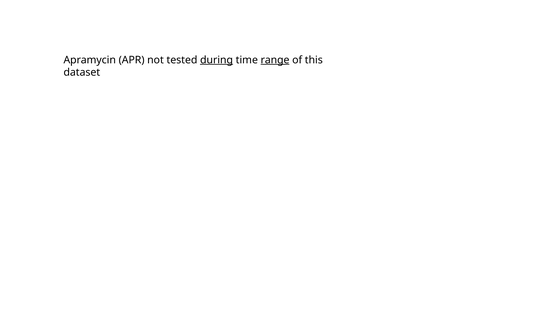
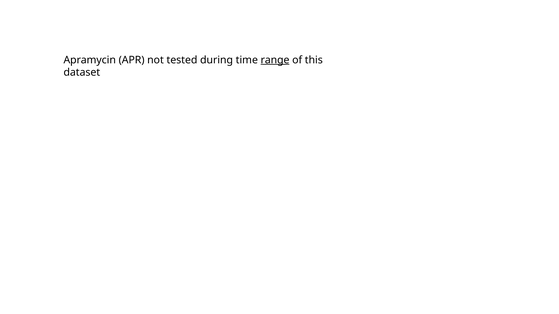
during underline: present -> none (217, 60)
